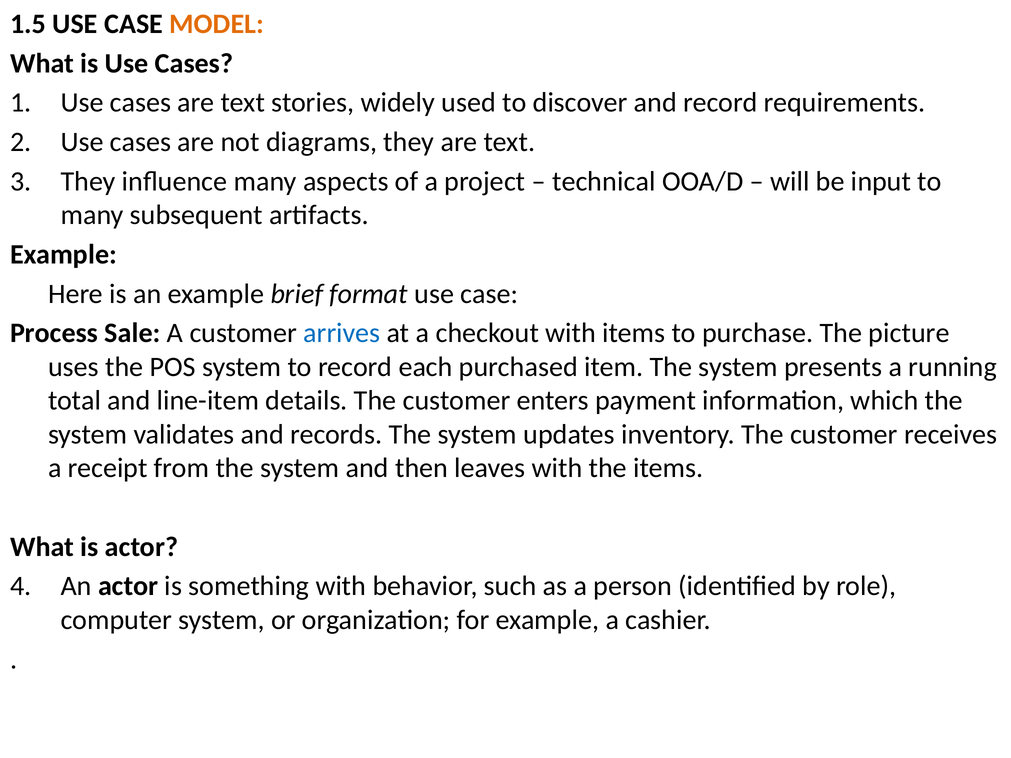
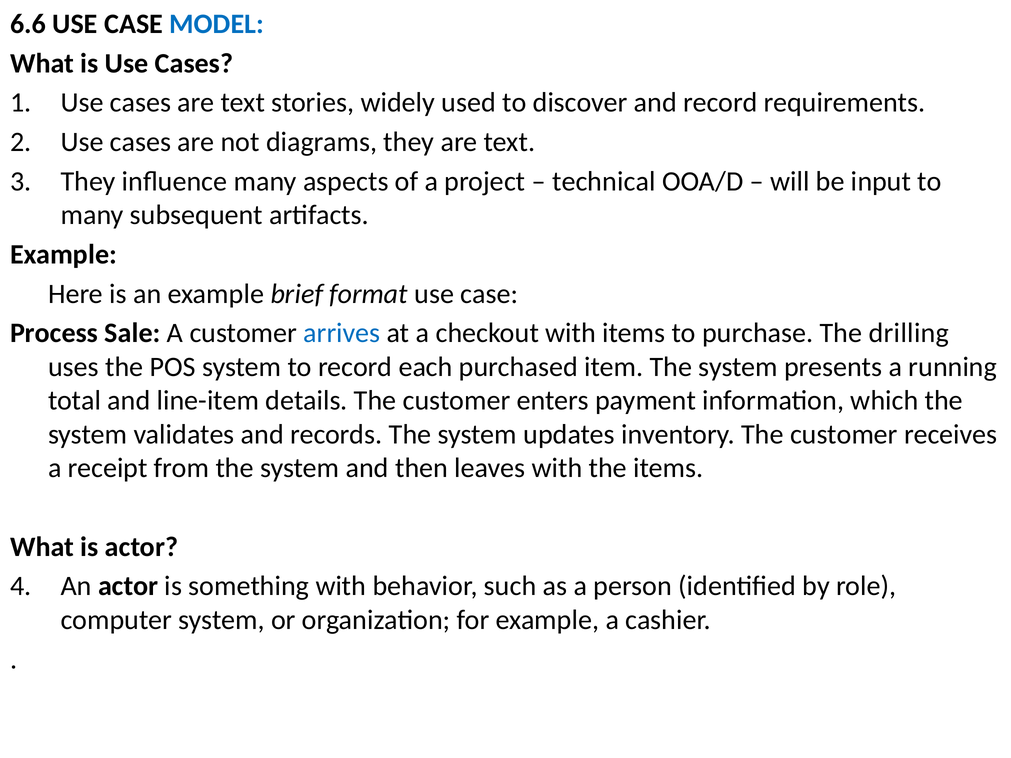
1.5: 1.5 -> 6.6 (28, 24)
MODEL colour: orange -> blue (217, 24)
picture: picture -> drilling (909, 333)
